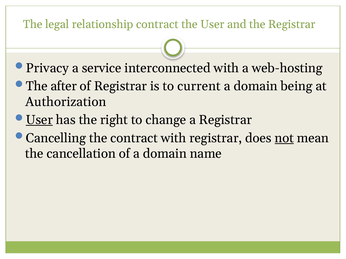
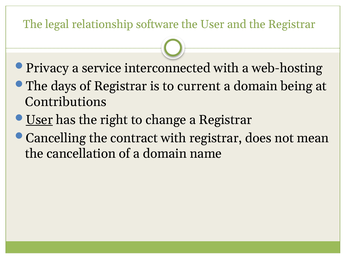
relationship contract: contract -> software (157, 24)
after: after -> days (64, 86)
Authorization: Authorization -> Contributions (66, 102)
not underline: present -> none (284, 138)
